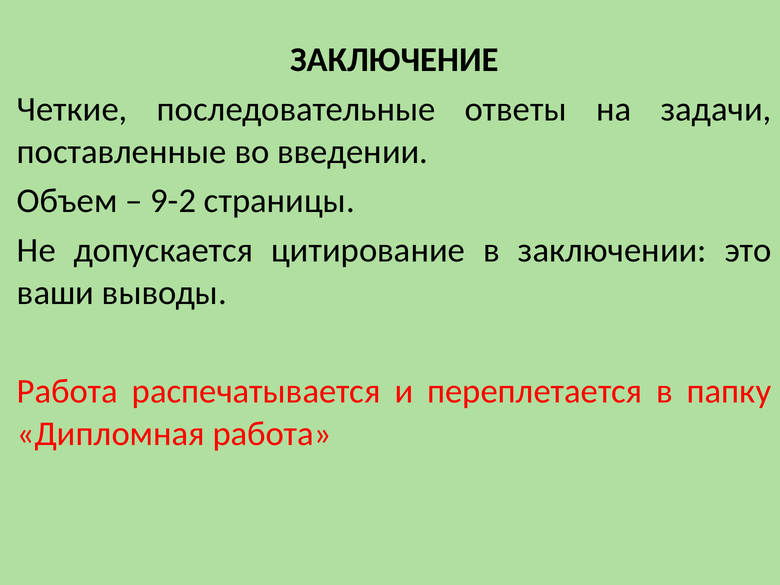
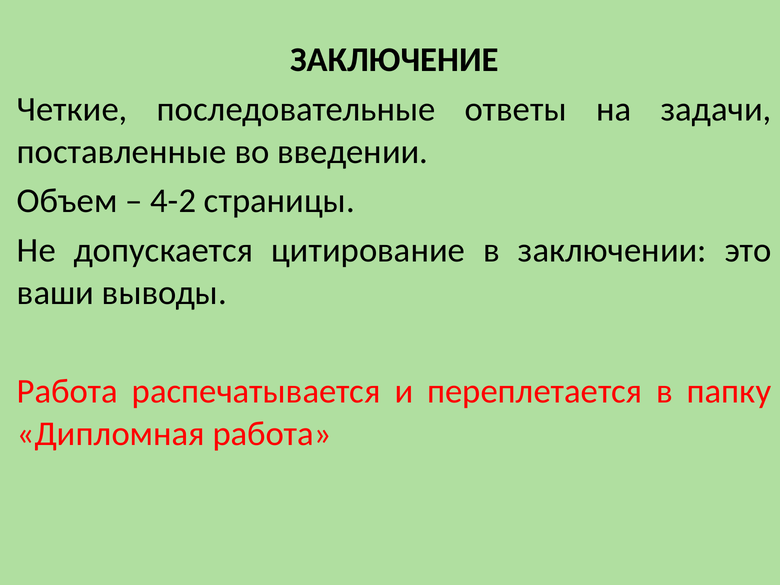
9-2: 9-2 -> 4-2 (173, 201)
